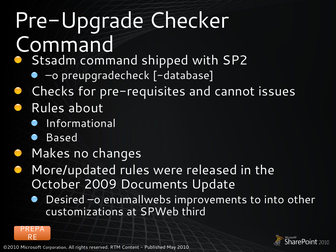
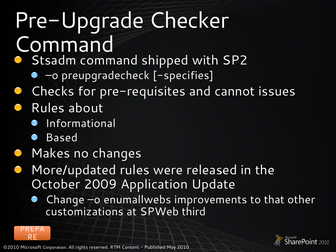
database: database -> specifies (183, 76)
Documents: Documents -> Application (154, 184)
Desired: Desired -> Change (65, 200)
into: into -> that (274, 200)
